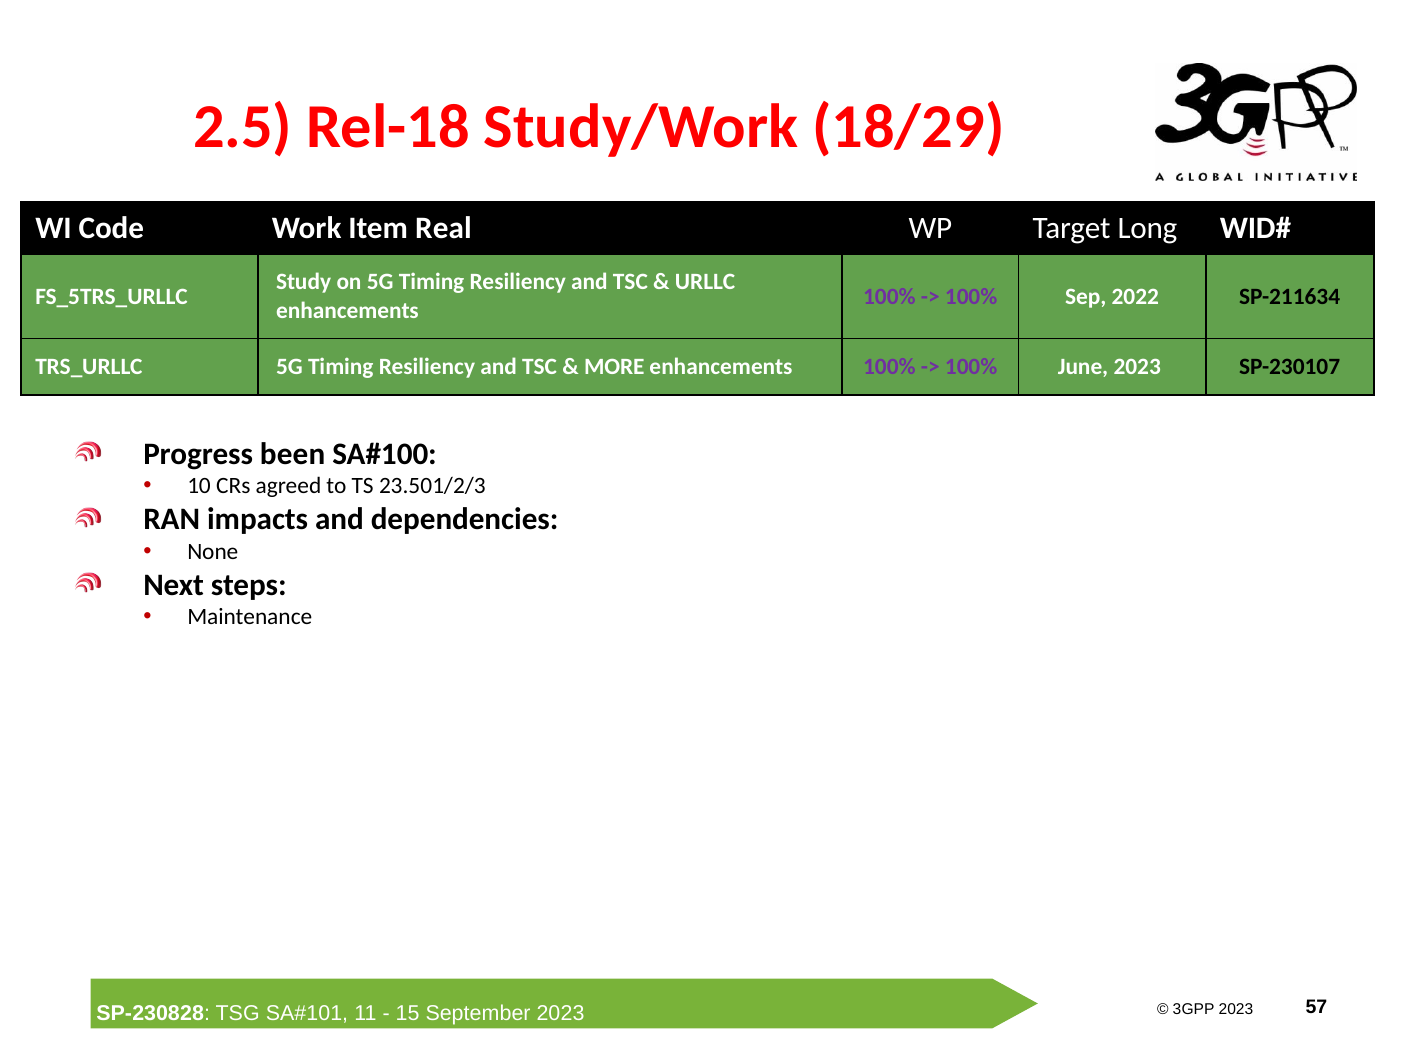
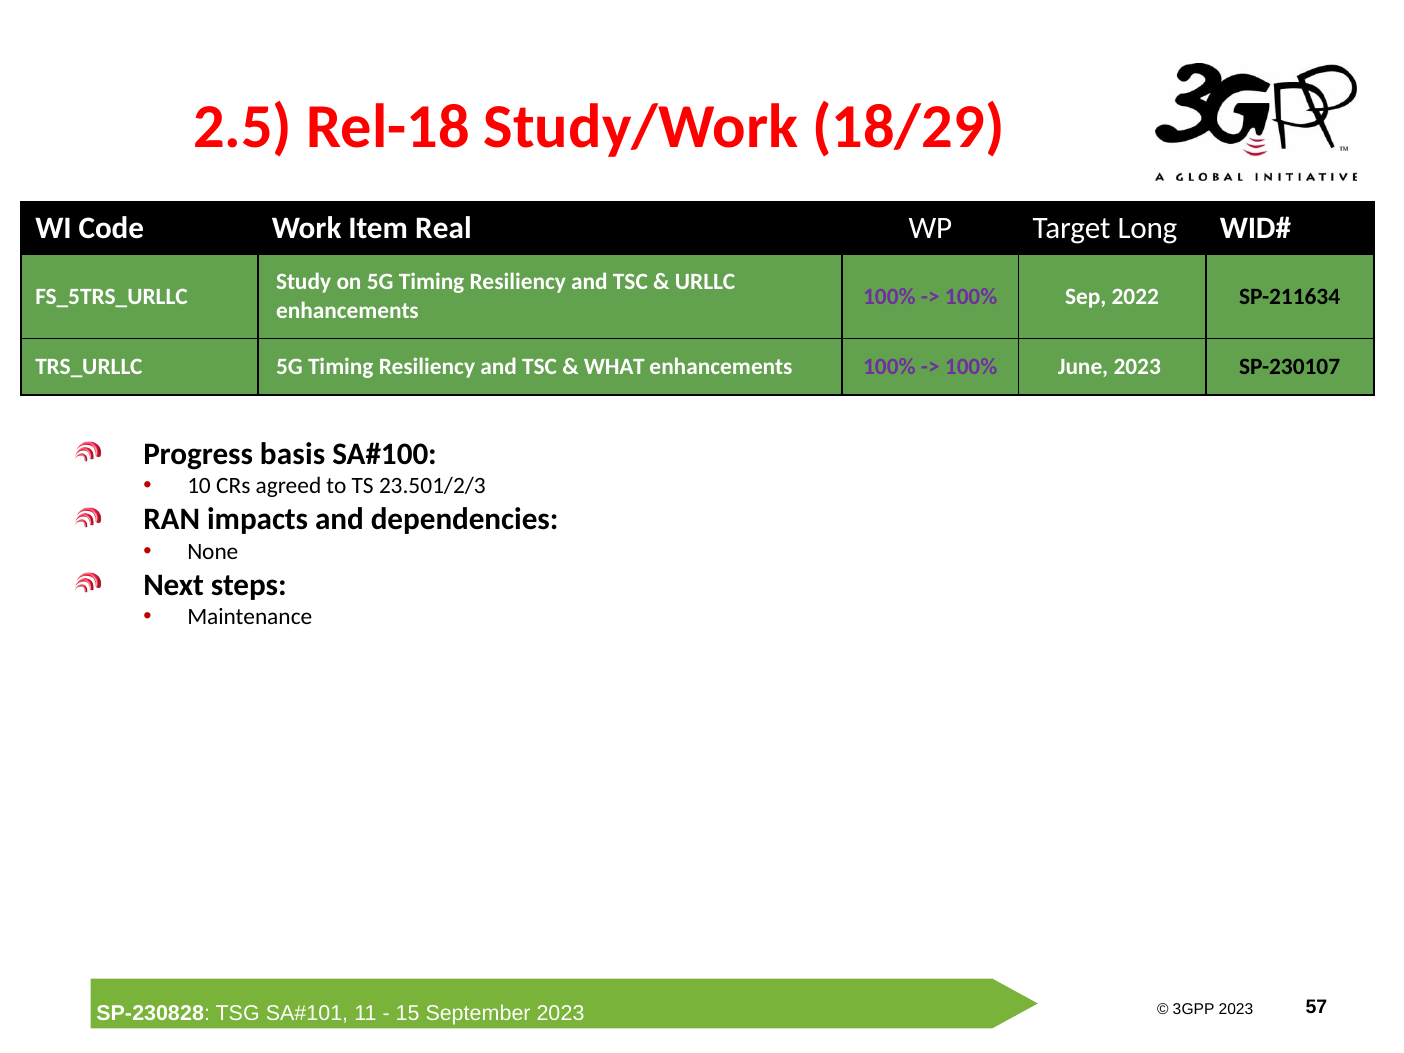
MORE: MORE -> WHAT (614, 367)
been: been -> basis (293, 454)
